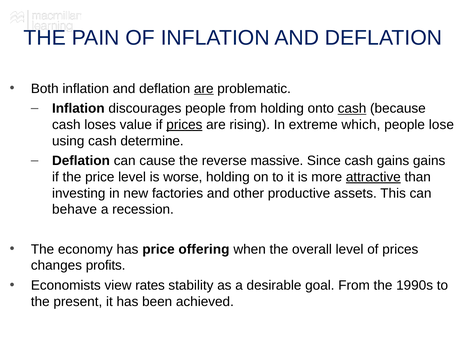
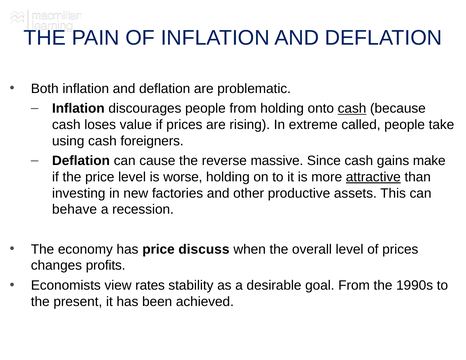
are underline: present -> none (204, 89)
prices underline: present -> none (184, 125)
which: which -> called (361, 125)
lose: lose -> take (441, 125)
determine: determine -> foreigners (152, 141)
gains gains: gains -> make (429, 161)
offering: offering -> discuss (204, 249)
